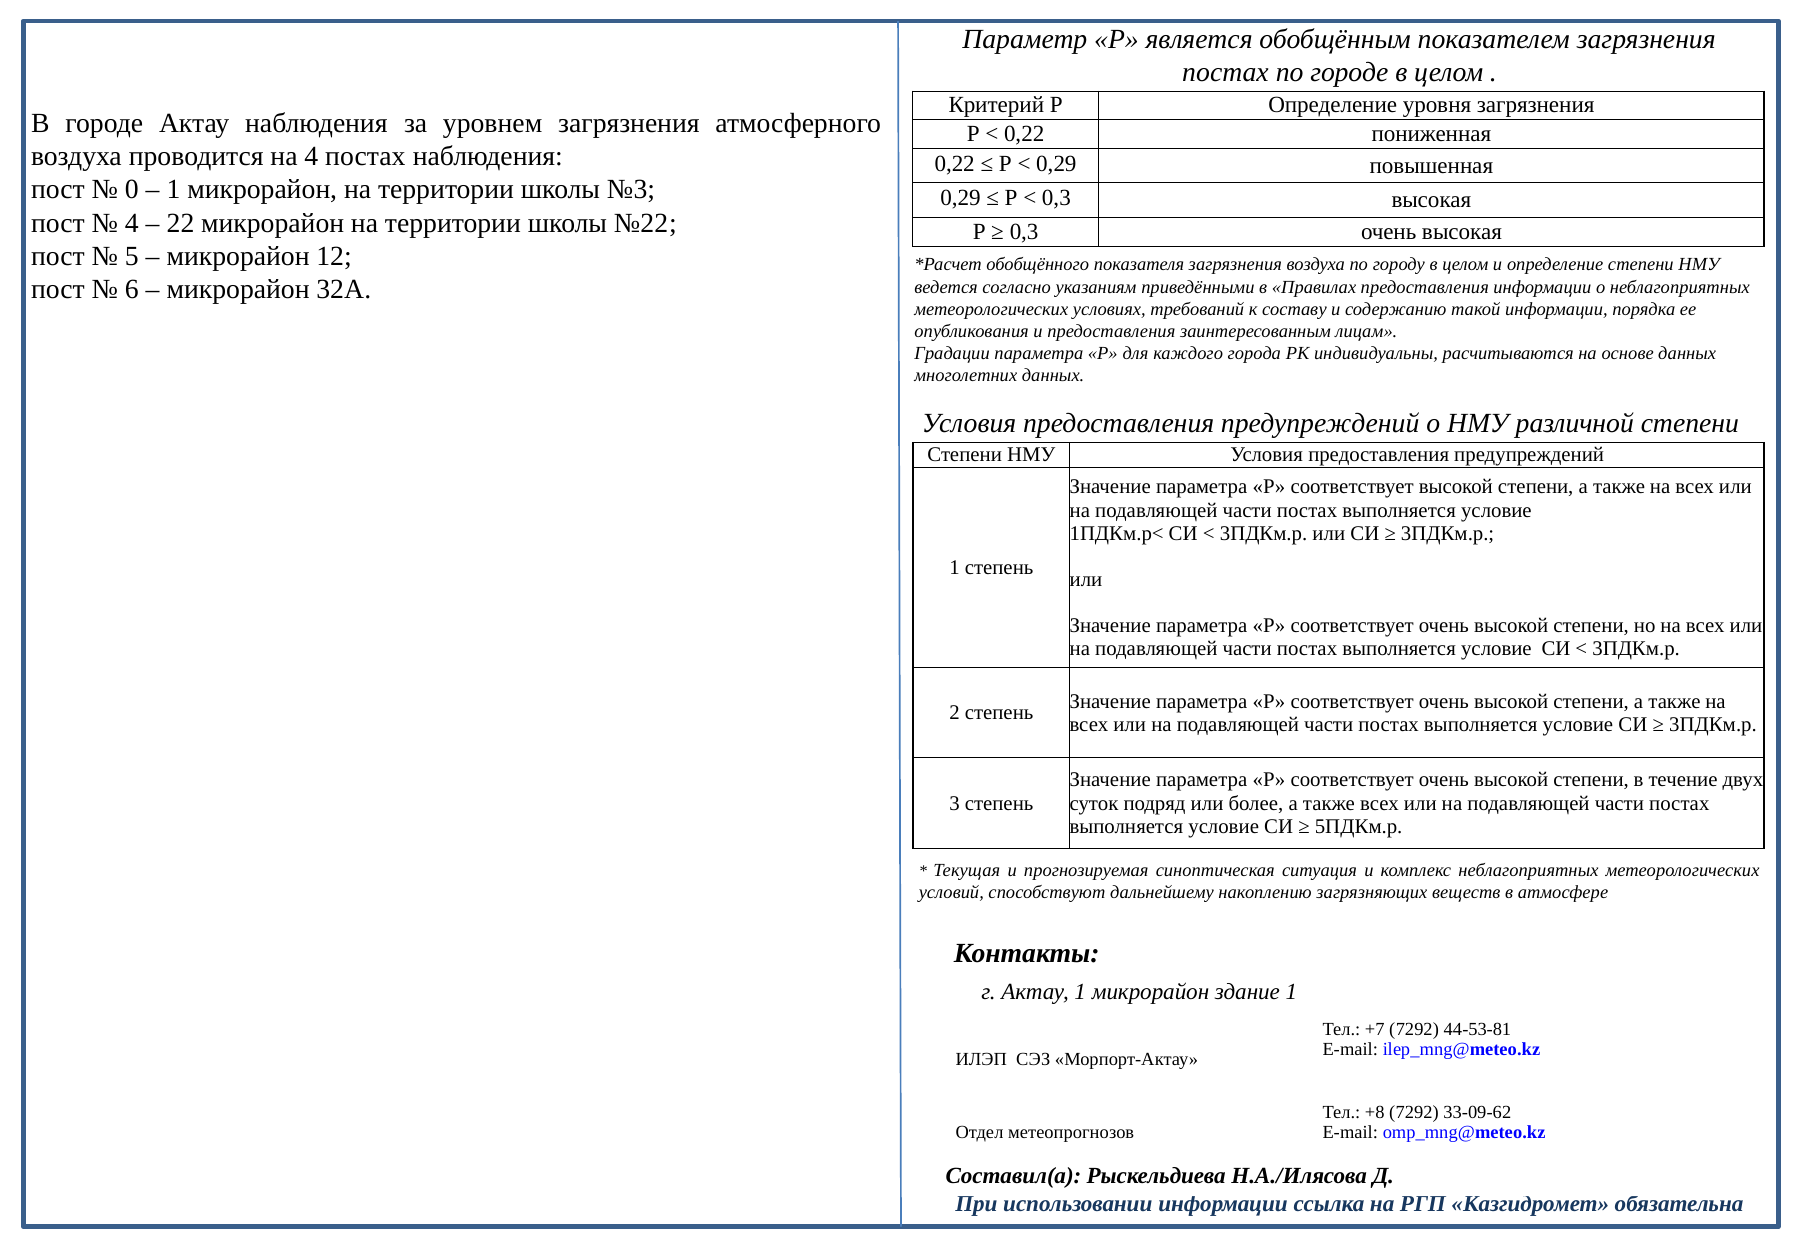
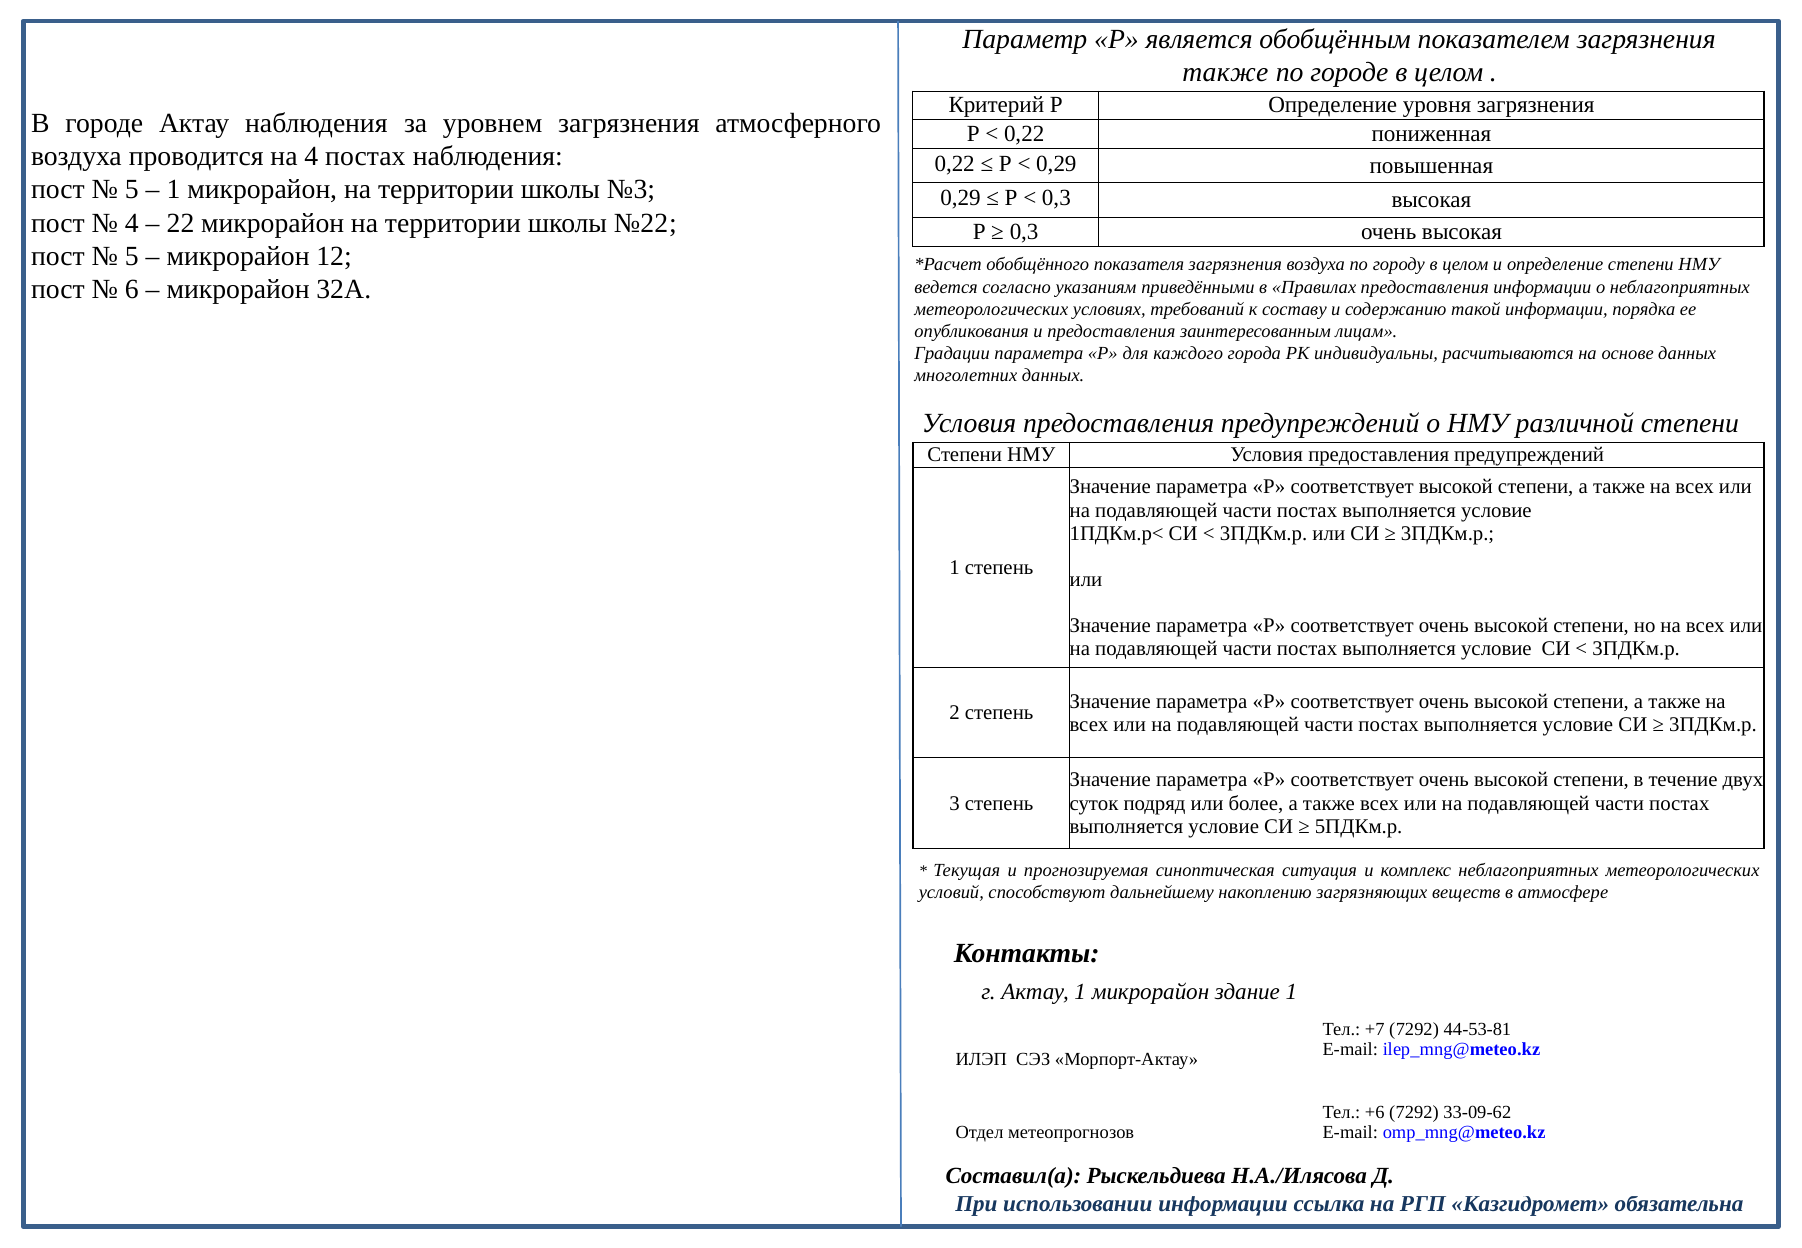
постах: постах -> также (1225, 72)
0: 0 -> 5 (132, 190)
+8: +8 -> +6 (1375, 1112)
